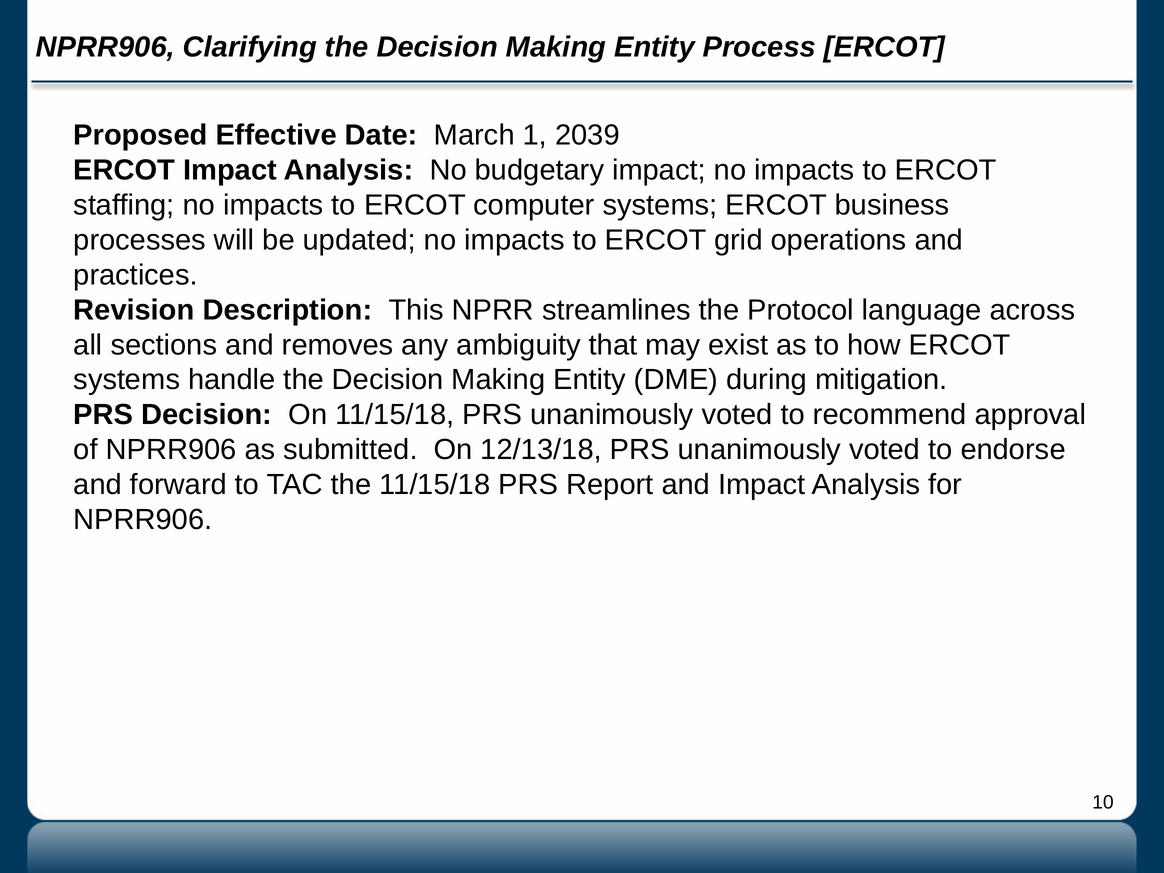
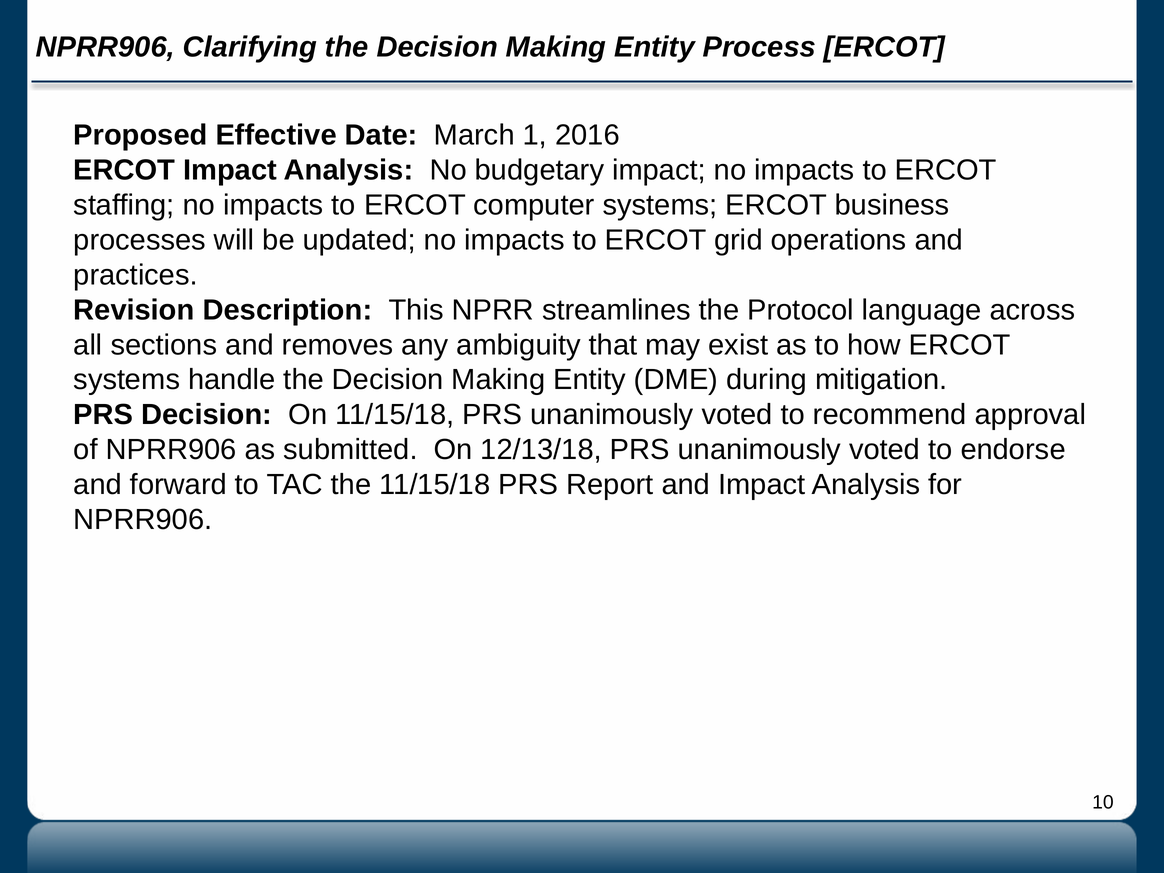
2039: 2039 -> 2016 (587, 135)
